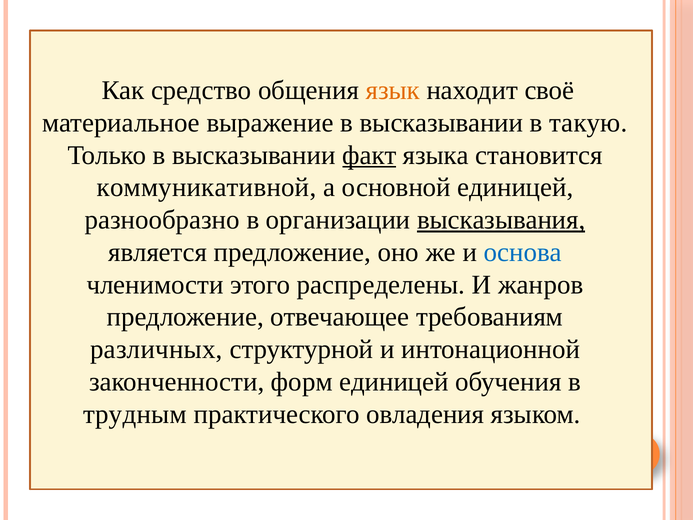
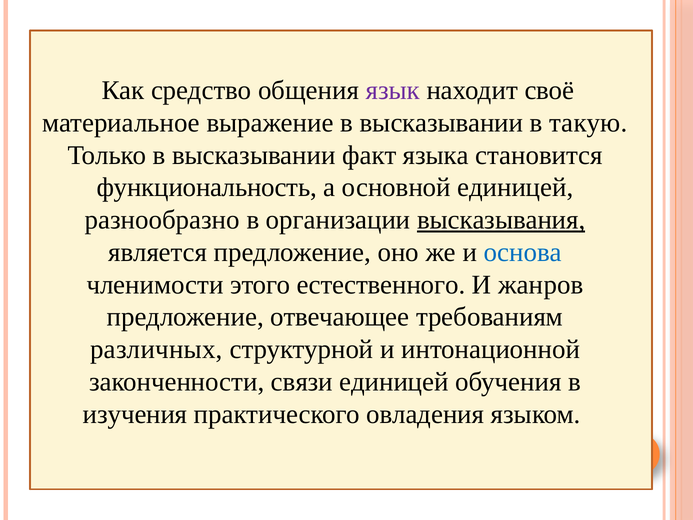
язык colour: orange -> purple (393, 90)
факт underline: present -> none (369, 155)
коммуникативной: коммуникативной -> функциональность (207, 187)
распределены: распределены -> естественного (381, 284)
форм: форм -> связи (302, 382)
трудным: трудным -> изучения (135, 414)
